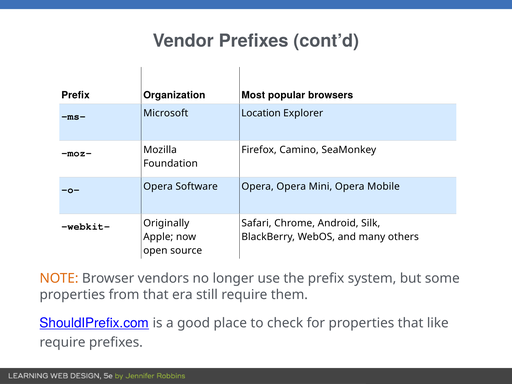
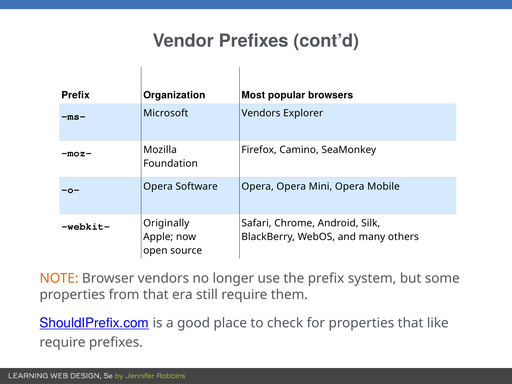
Microsoft Location: Location -> Vendors (261, 113)
